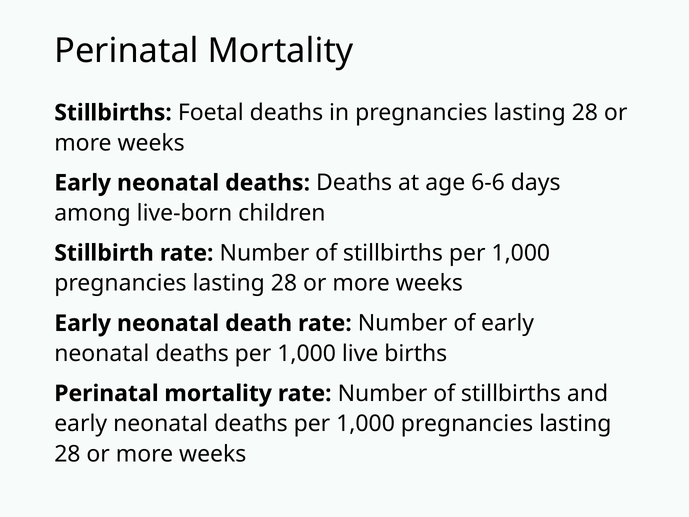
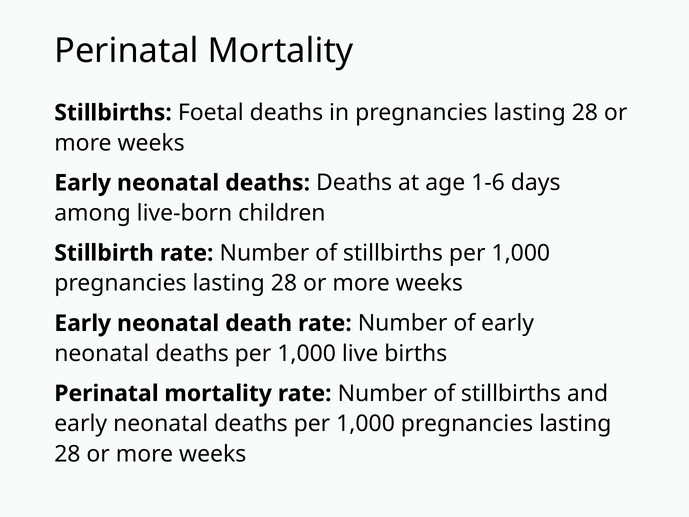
6-6: 6-6 -> 1-6 (488, 183)
